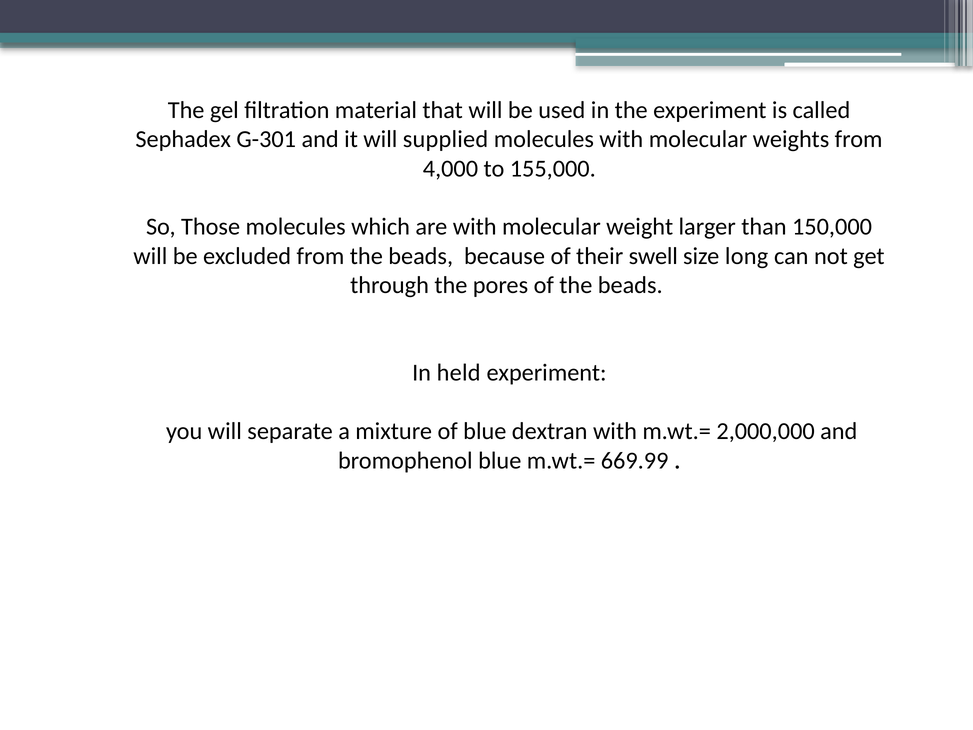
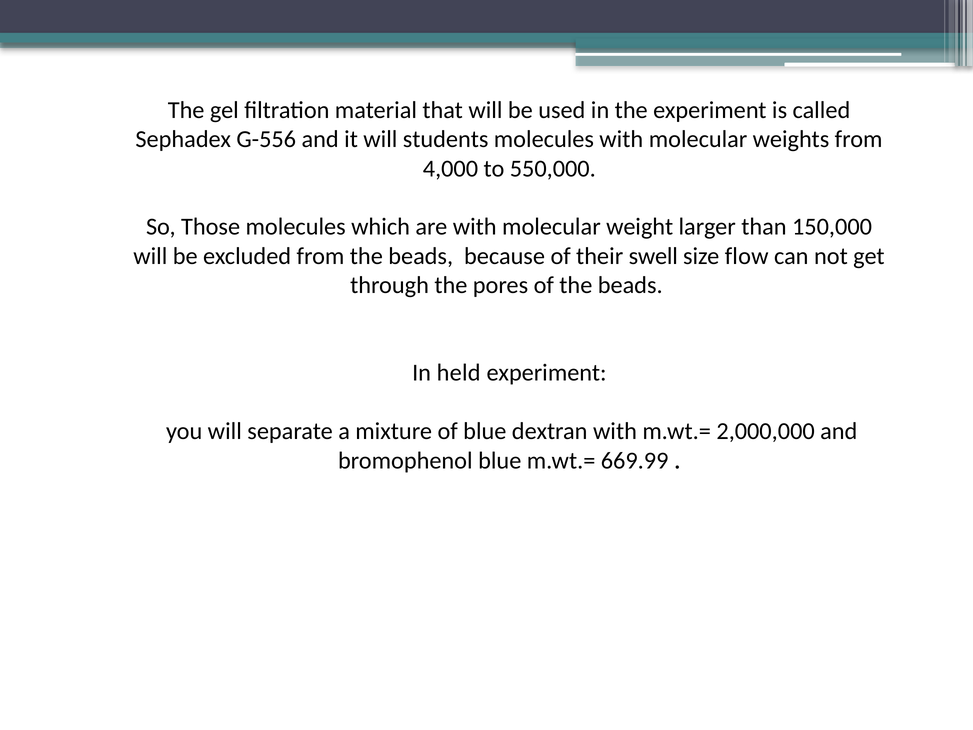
G-301: G-301 -> G-556 (266, 139)
supplied: supplied -> students (446, 139)
155,000: 155,000 -> 550,000 (553, 168)
long: long -> flow (747, 256)
